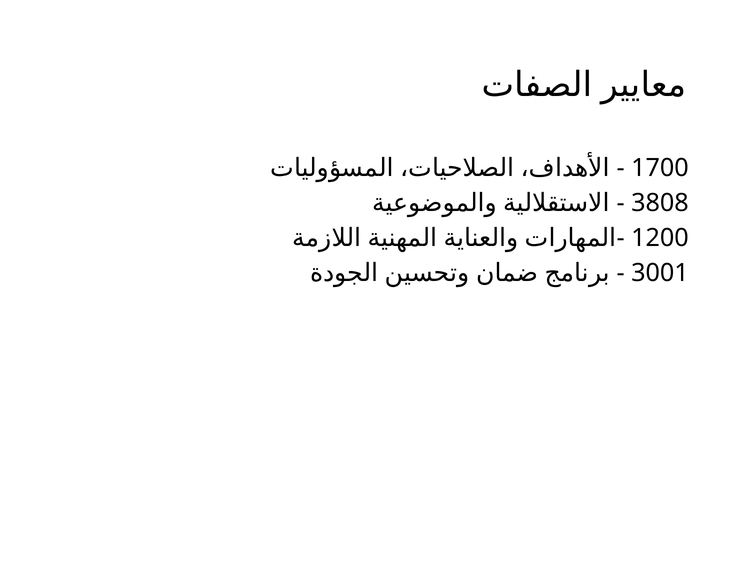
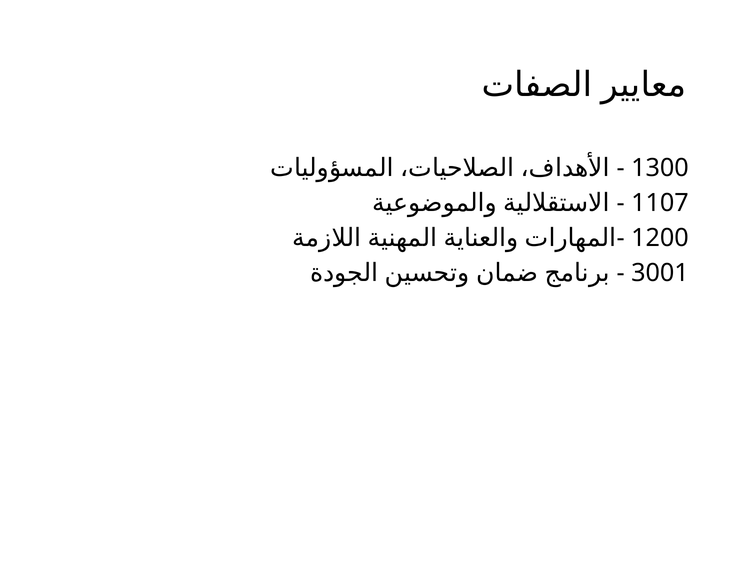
1700: 1700 -> 1300 (660, 168)
3808: 3808 -> 1107 (660, 203)
